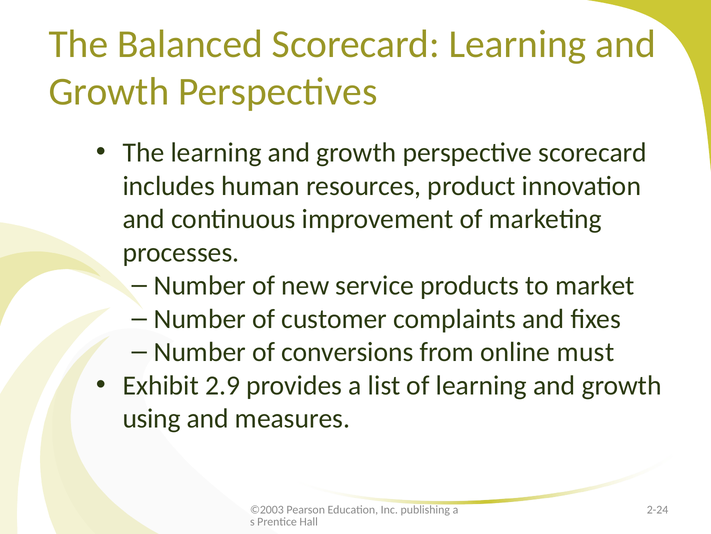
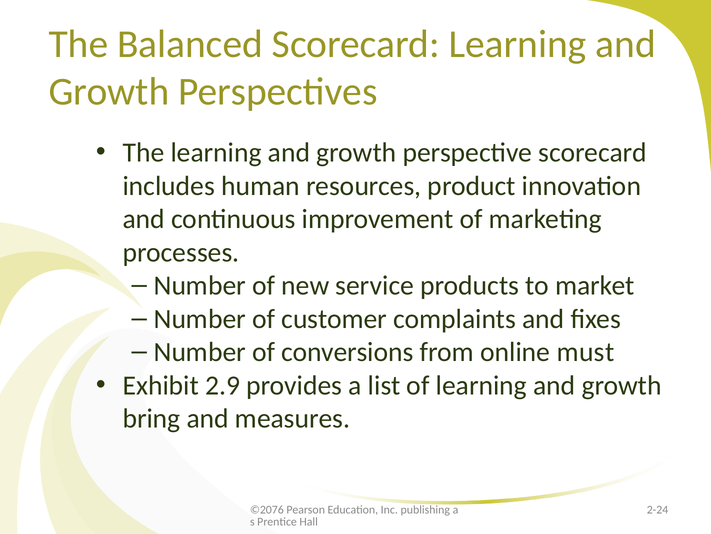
using: using -> bring (152, 418)
©2003: ©2003 -> ©2076 (267, 509)
